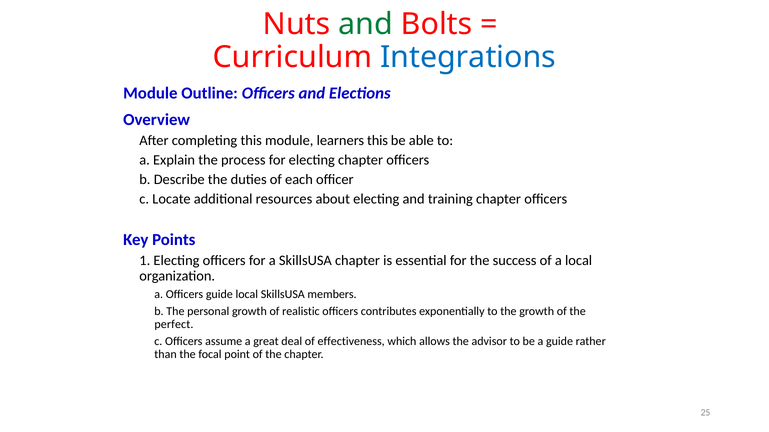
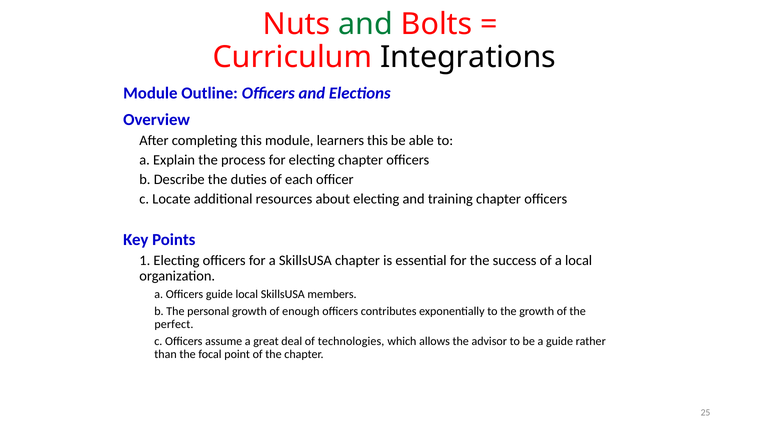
Integrations colour: blue -> black (468, 57)
realistic: realistic -> enough (301, 312)
effectiveness: effectiveness -> technologies (351, 342)
